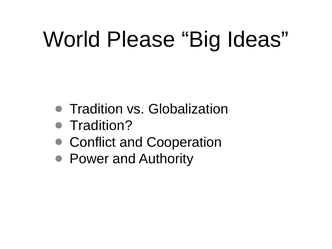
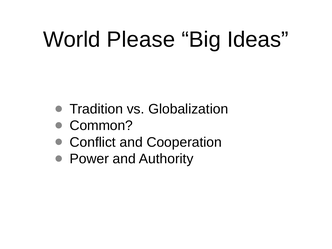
Tradition: Tradition -> Common (101, 126)
